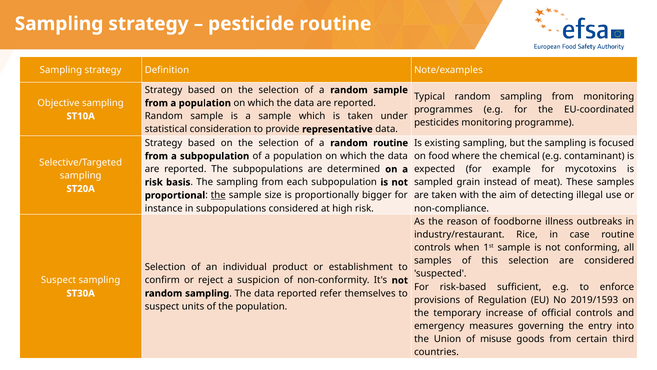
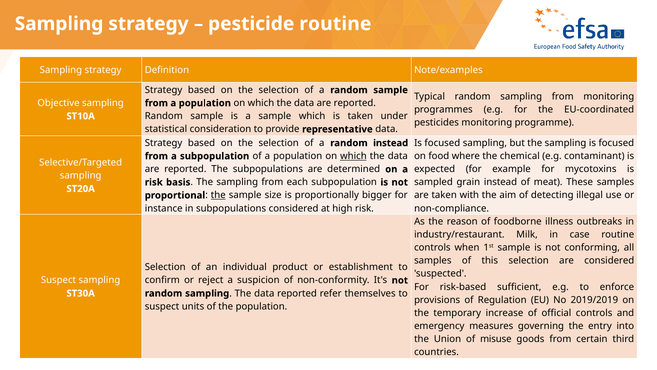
random routine: routine -> instead (391, 143)
existing: existing -> focused (442, 143)
which underline: none -> present (353, 156)
Rice: Rice -> Milk (527, 234)
2019/1593: 2019/1593 -> 2019/2019 (594, 300)
